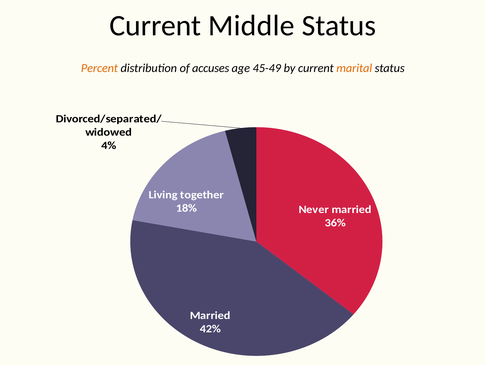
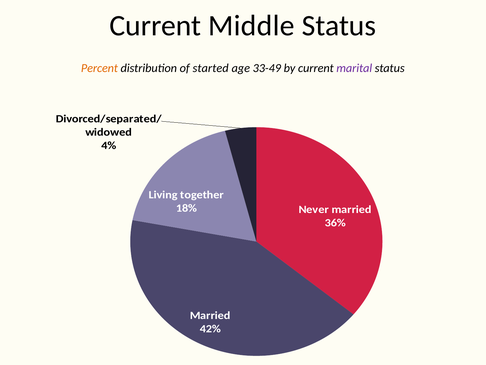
accuses: accuses -> started (211, 68)
45-49: 45-49 -> 33-49 (267, 68)
marital colour: orange -> purple (354, 68)
